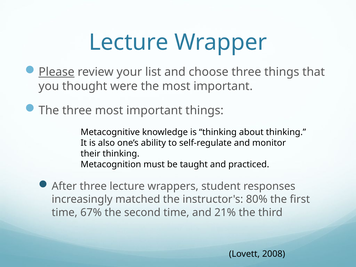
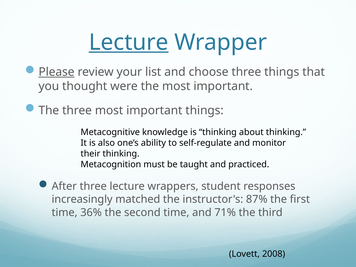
Lecture underline: none -> present (129, 42)
80%: 80% -> 87% (257, 199)
67%: 67% -> 36% (91, 212)
21%: 21% -> 71% (225, 212)
